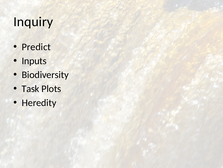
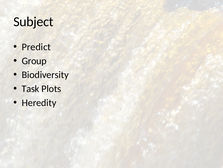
Inquiry: Inquiry -> Subject (33, 22)
Inputs: Inputs -> Group (34, 61)
